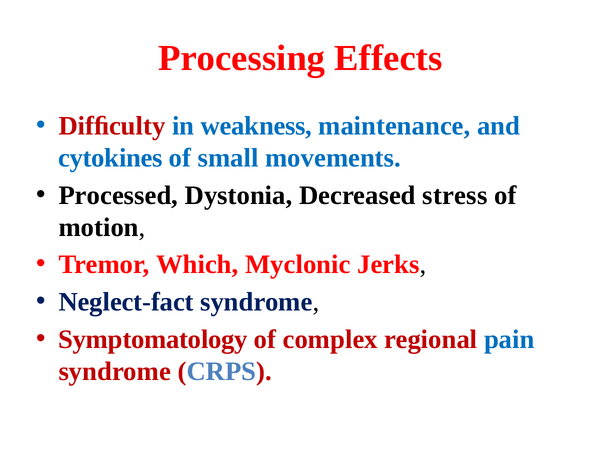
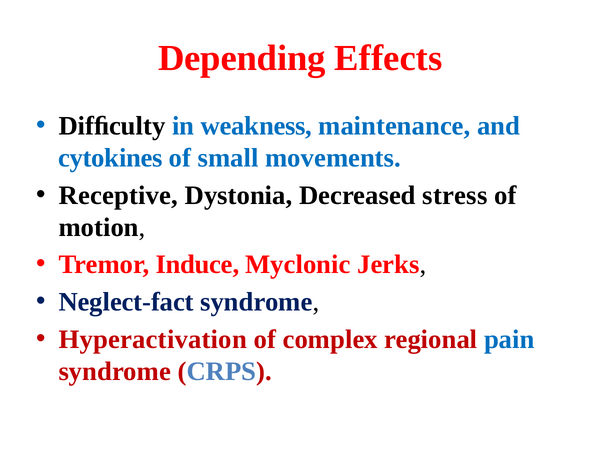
Processing: Processing -> Depending (242, 58)
Difﬁculty colour: red -> black (112, 126)
Processed: Processed -> Receptive (118, 196)
Which: Which -> Induce (197, 265)
Symptomatology: Symptomatology -> Hyperactivation (153, 340)
